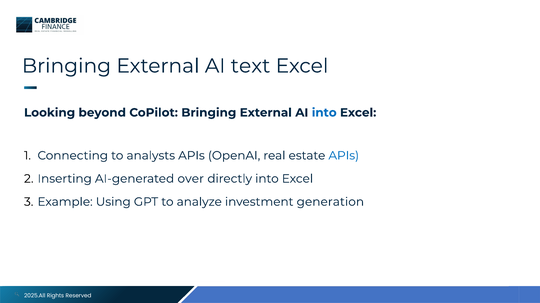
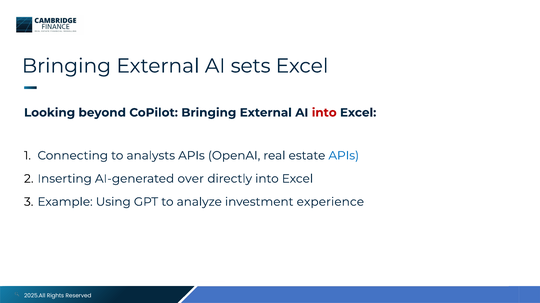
text: text -> sets (251, 66)
into colour: blue -> red (324, 113)
generation: generation -> experience (330, 202)
